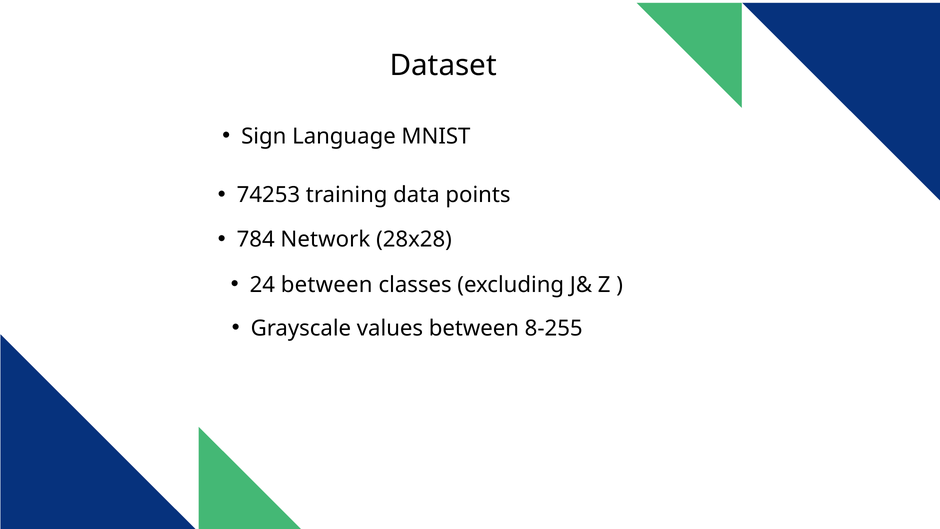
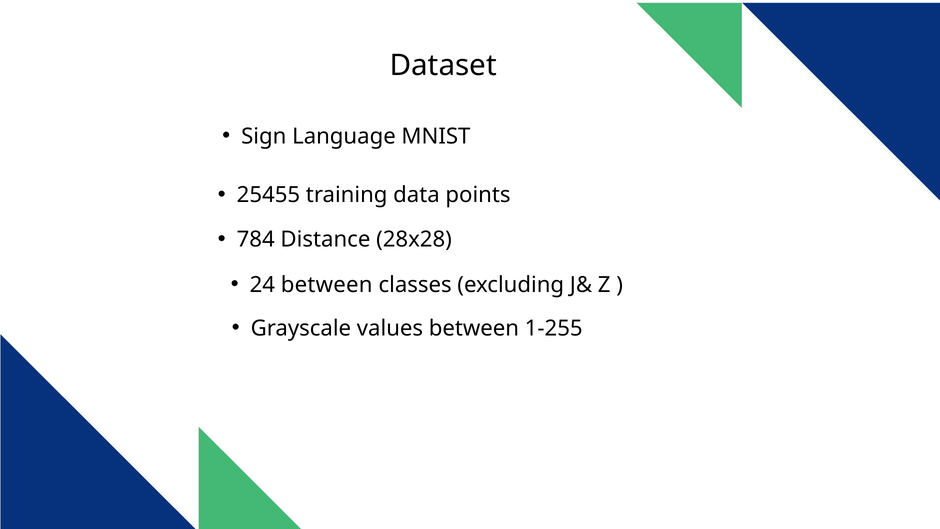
74253: 74253 -> 25455 (268, 195)
Network: Network -> Distance (325, 239)
8-255: 8-255 -> 1-255 (554, 328)
